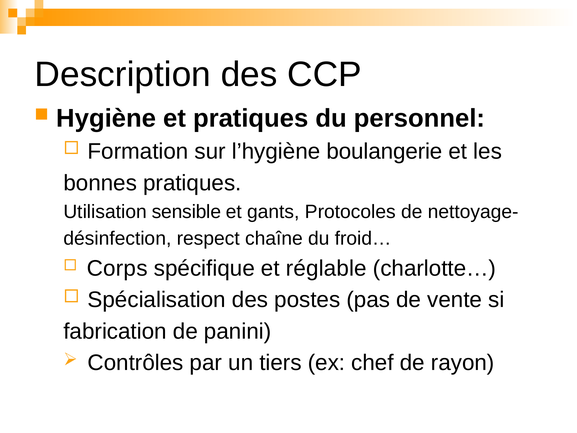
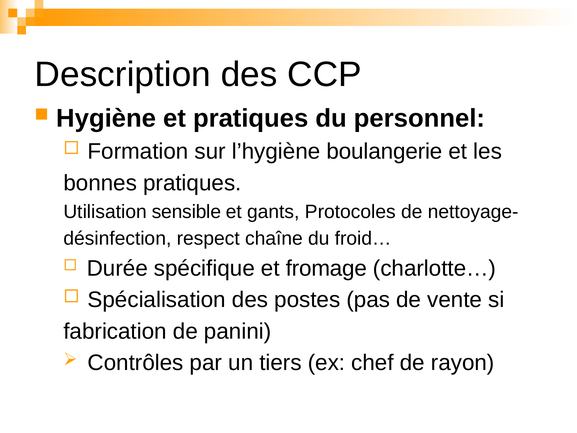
Corps: Corps -> Durée (117, 268)
réglable: réglable -> fromage (326, 268)
